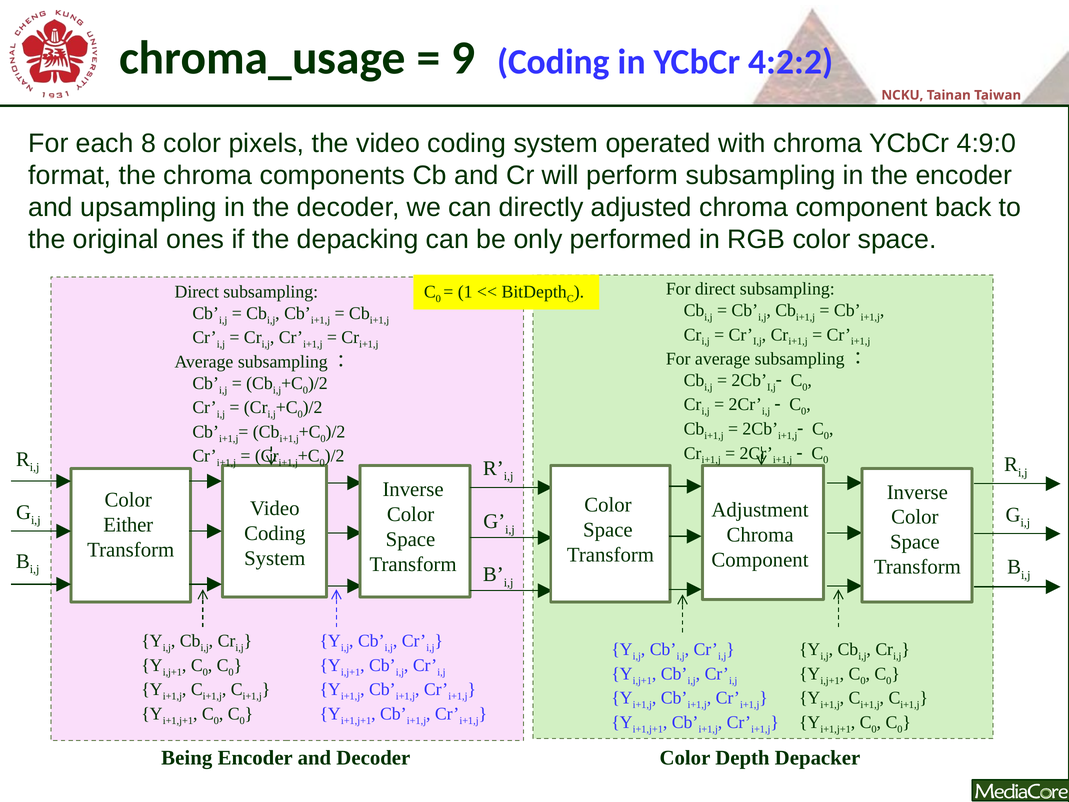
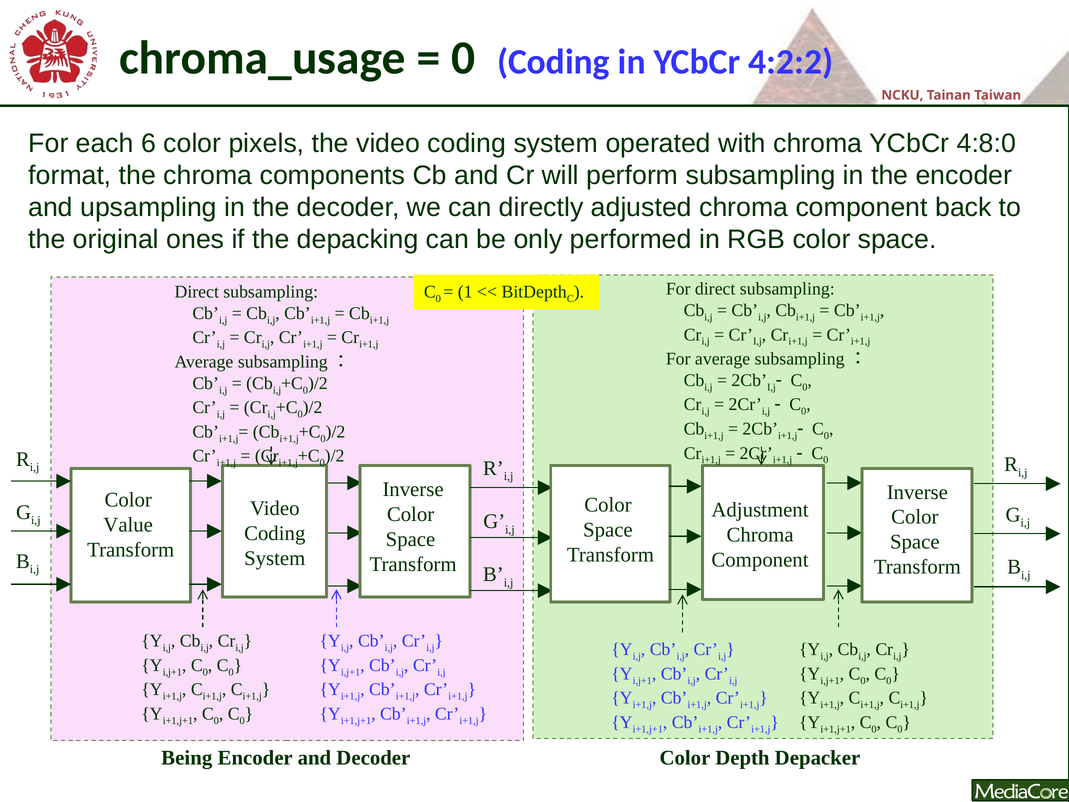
9: 9 -> 0 (463, 58)
8: 8 -> 6 (148, 143)
4:9:0: 4:9:0 -> 4:8:0 (986, 143)
Either: Either -> Value (128, 525)
